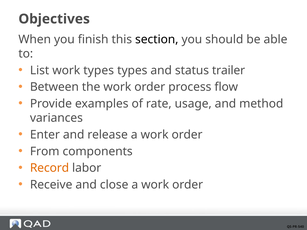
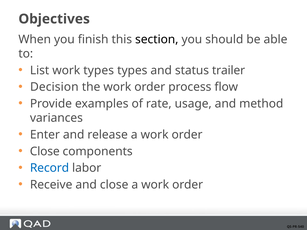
Between: Between -> Decision (54, 87)
From: From -> Close (45, 152)
Record colour: orange -> blue (49, 168)
